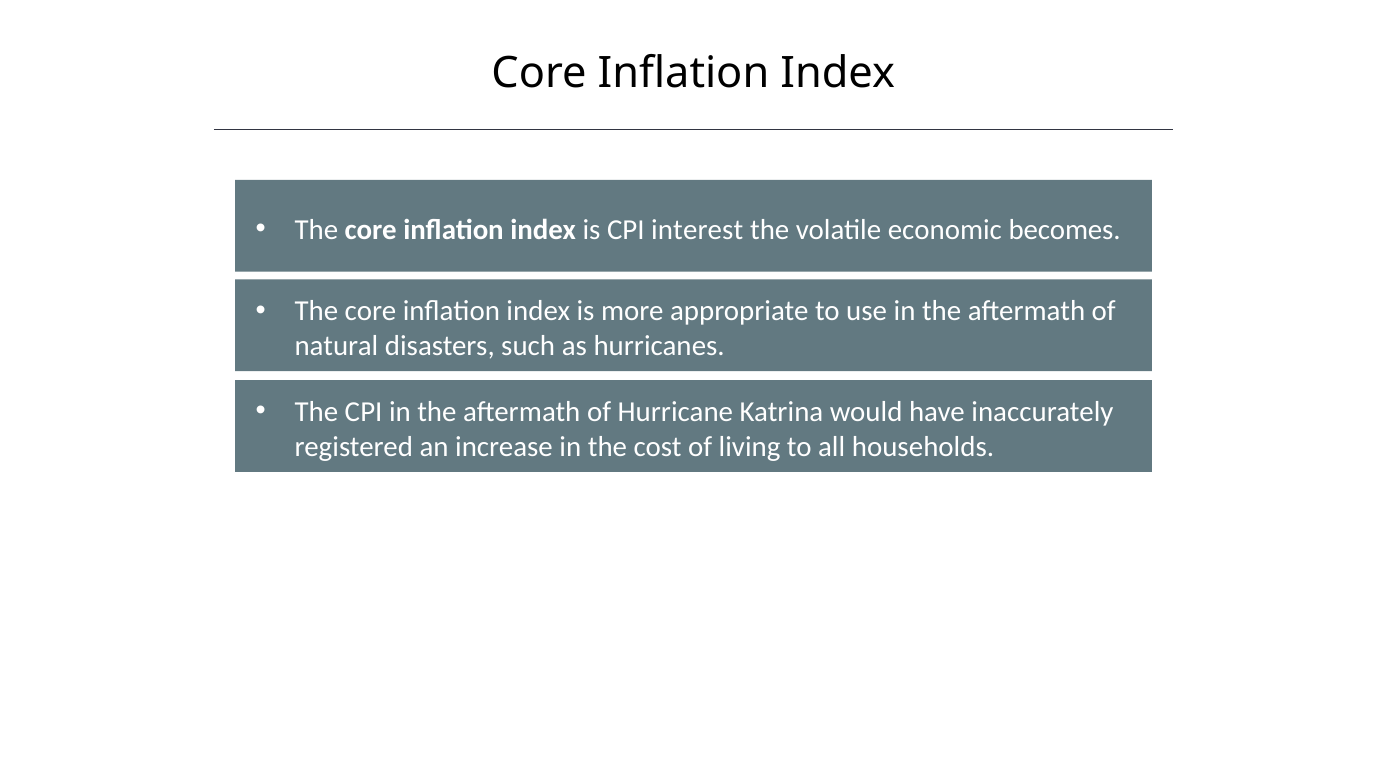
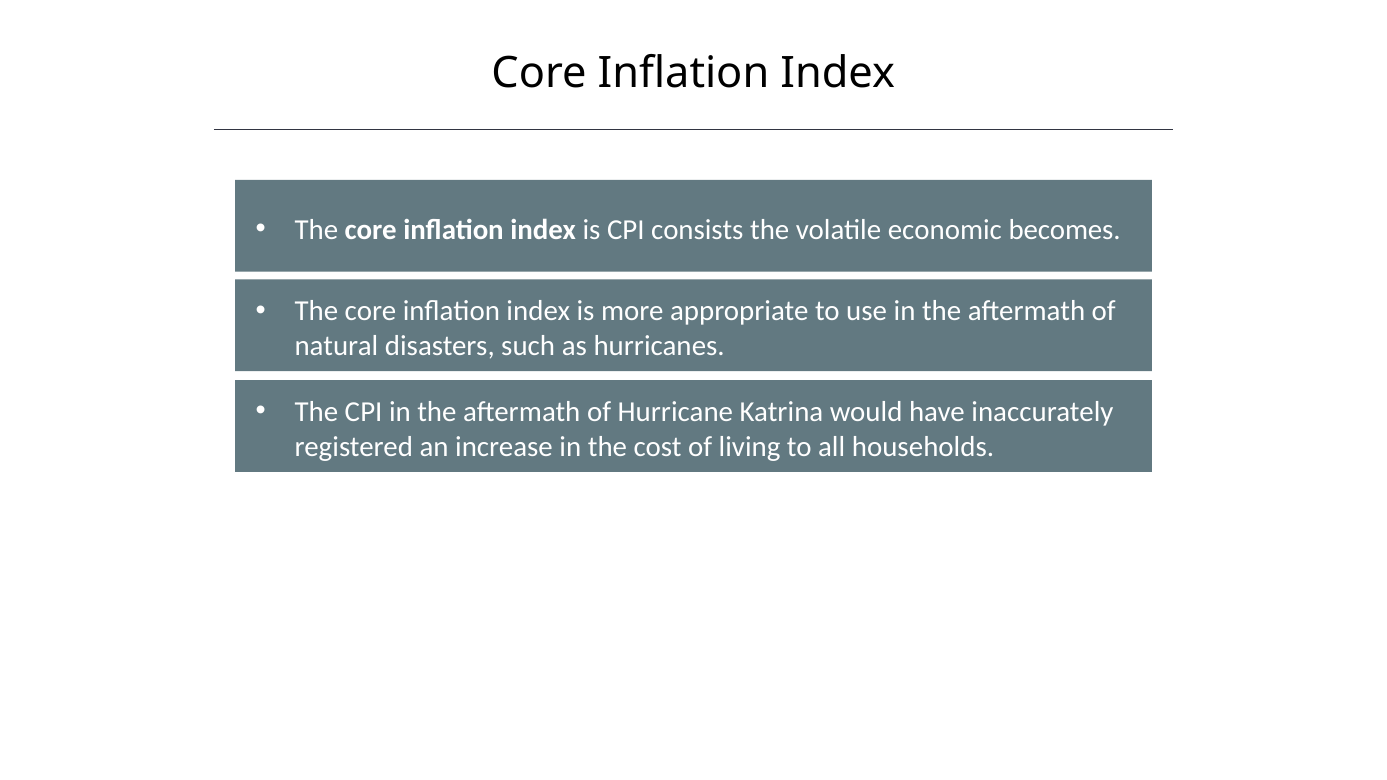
interest: interest -> consists (697, 230)
